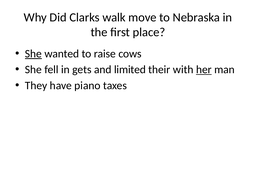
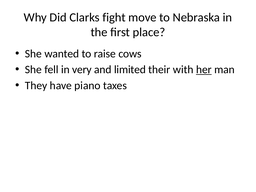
walk: walk -> fight (114, 17)
She underline: present -> none (33, 54)
gets: gets -> very (82, 70)
